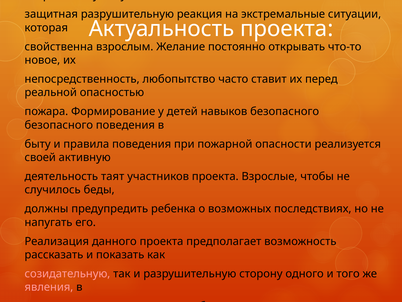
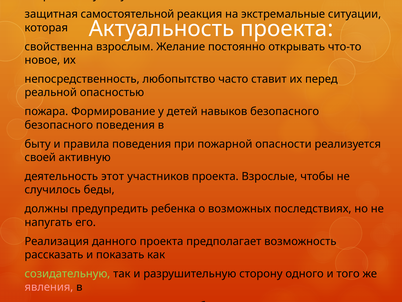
защитная разрушительную: разрушительную -> самостоятельной (127, 14)
таят: таят -> этот (113, 176)
созидательную colour: pink -> light green (67, 273)
